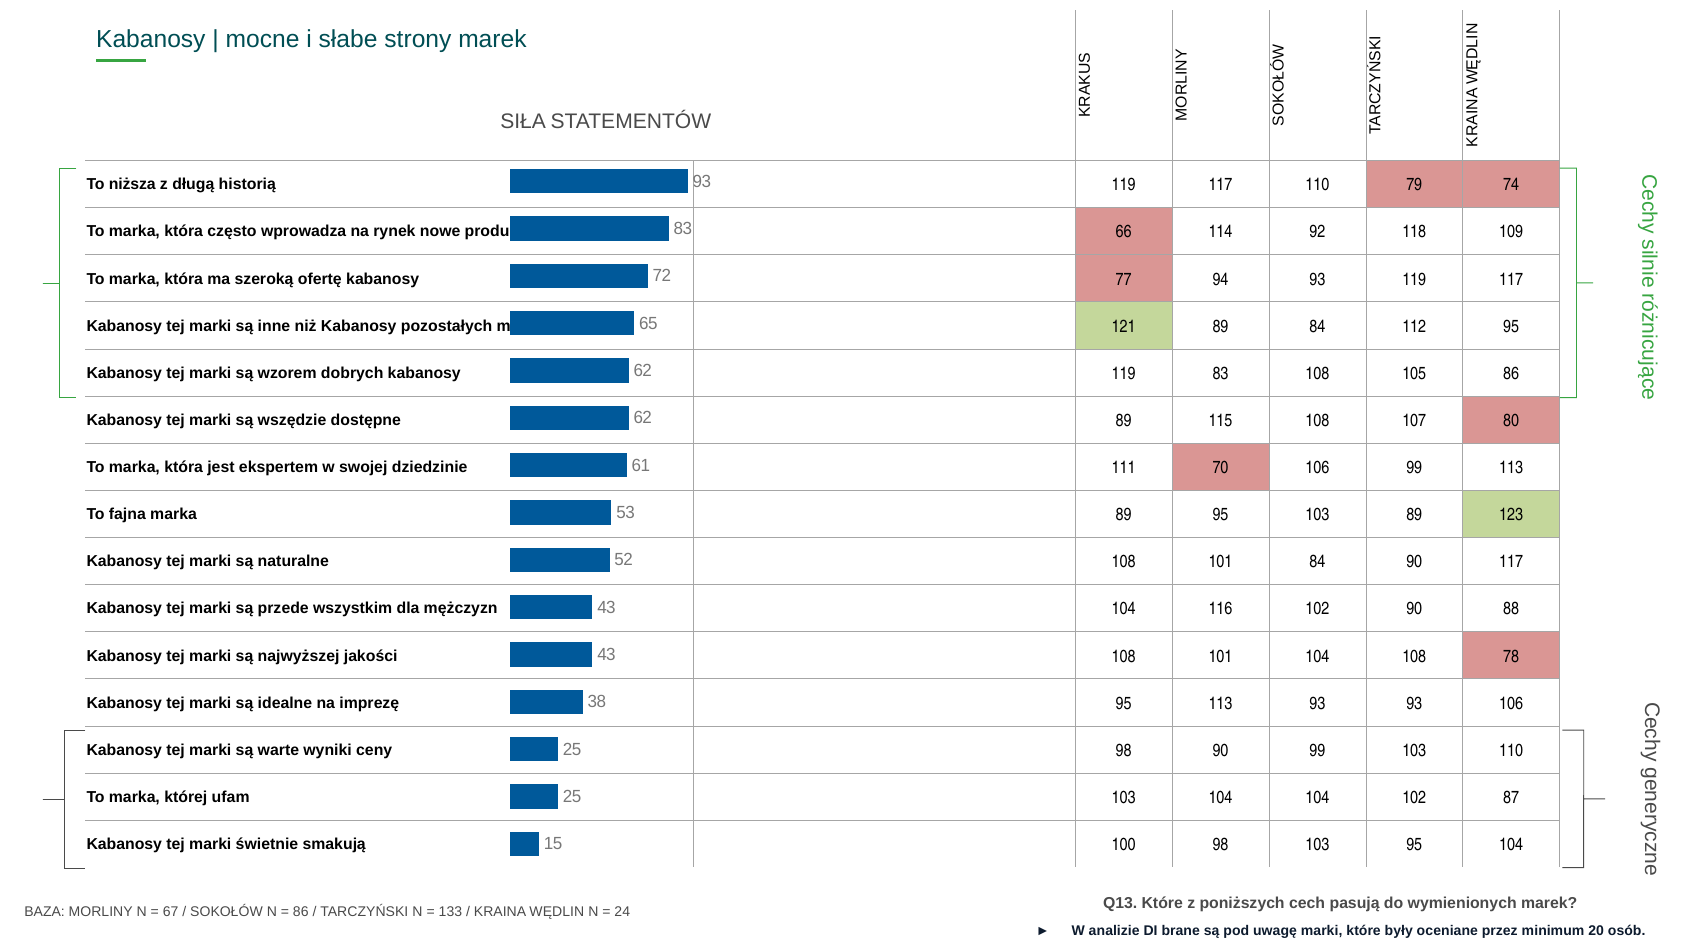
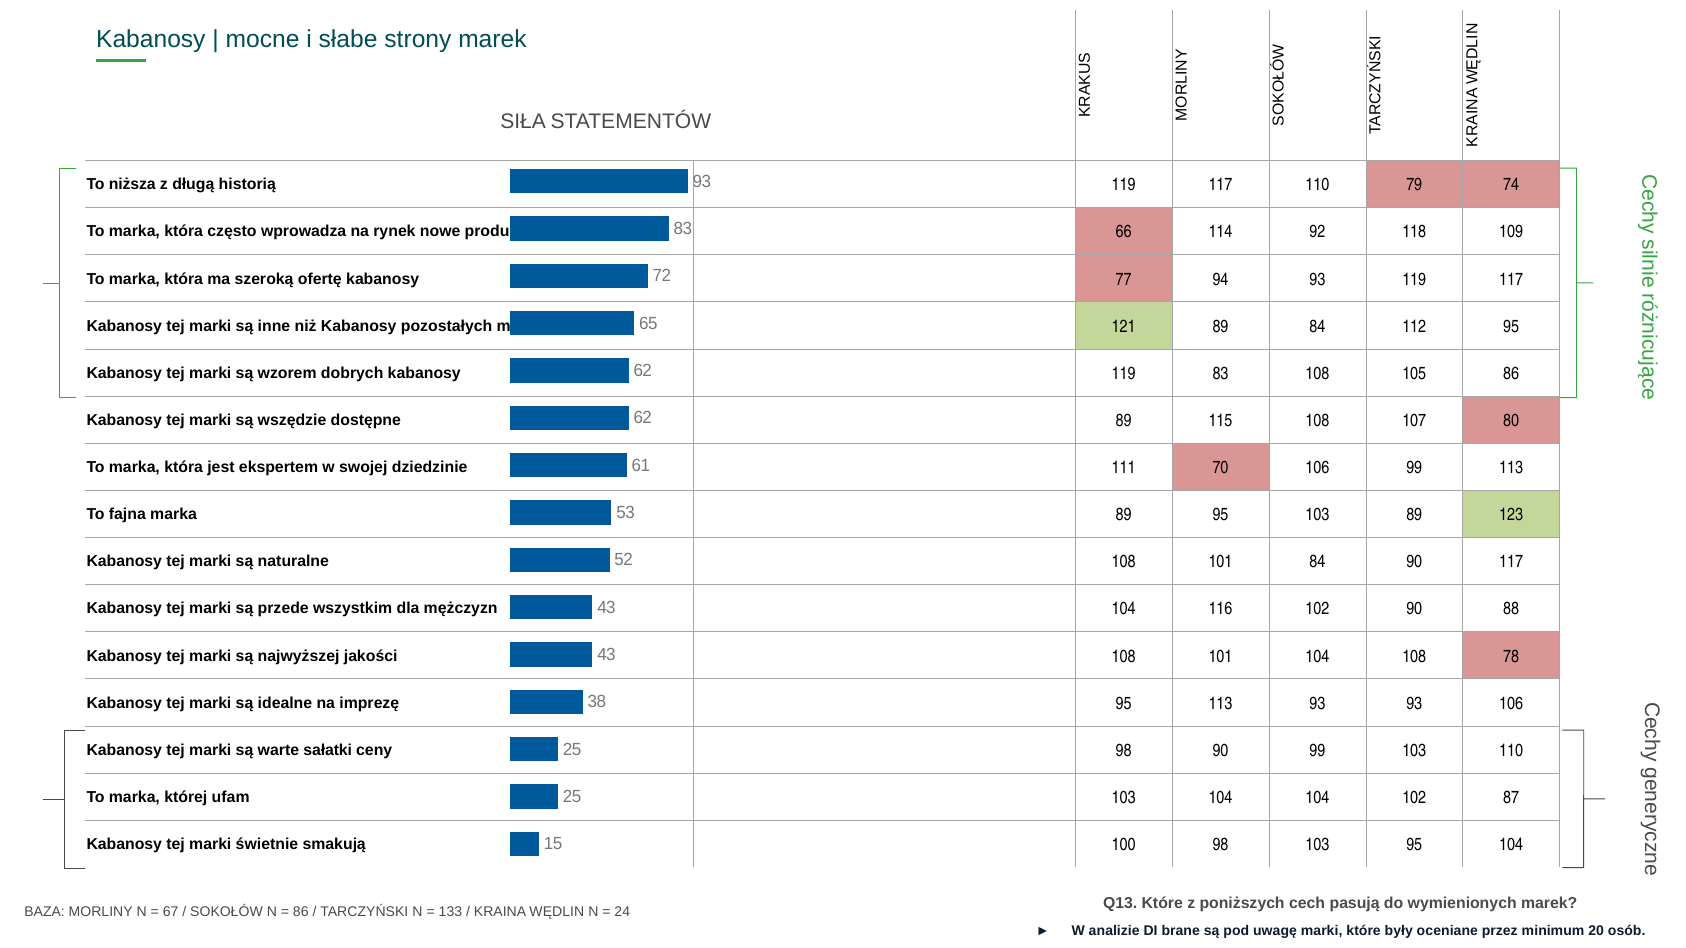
wyniki: wyniki -> sałatki (328, 750)
